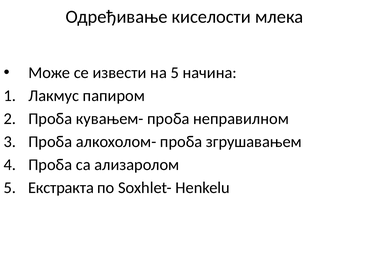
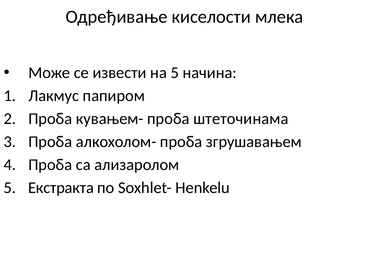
неправилном: неправилном -> штеточинама (241, 119)
